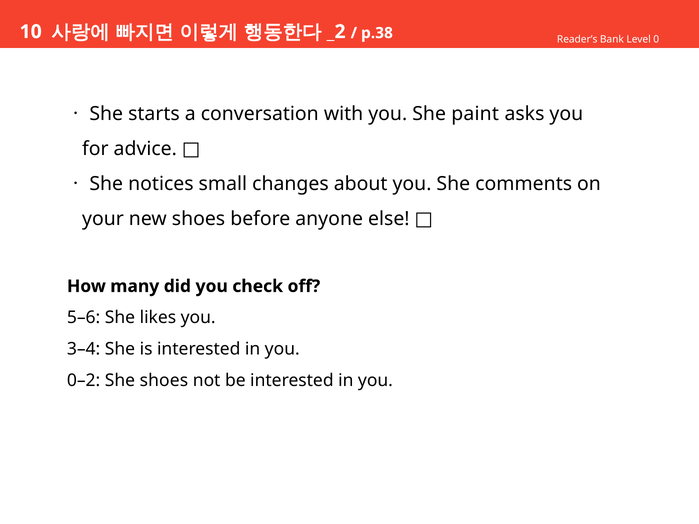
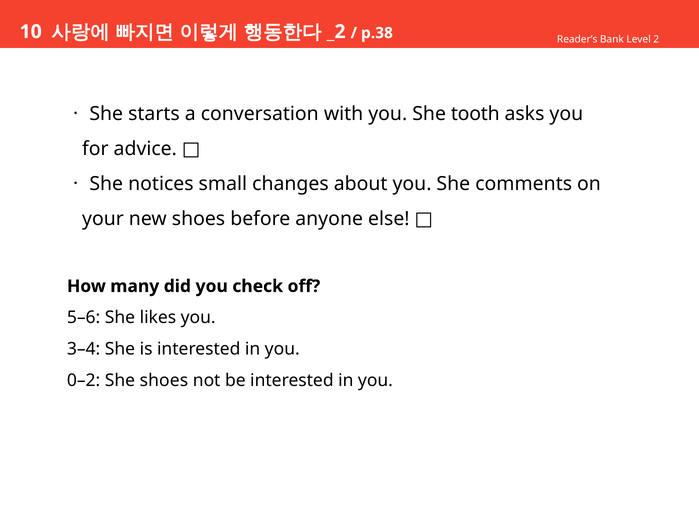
0: 0 -> 2 (656, 39)
paint: paint -> tooth (475, 114)
